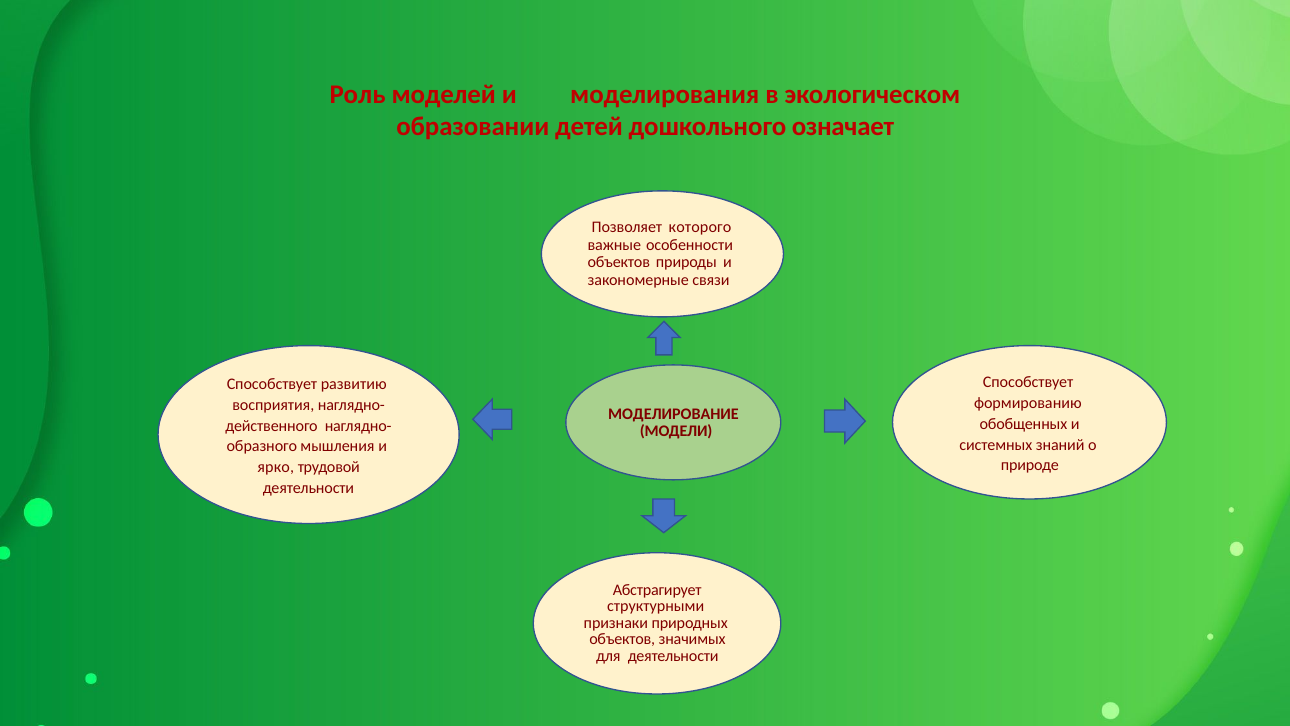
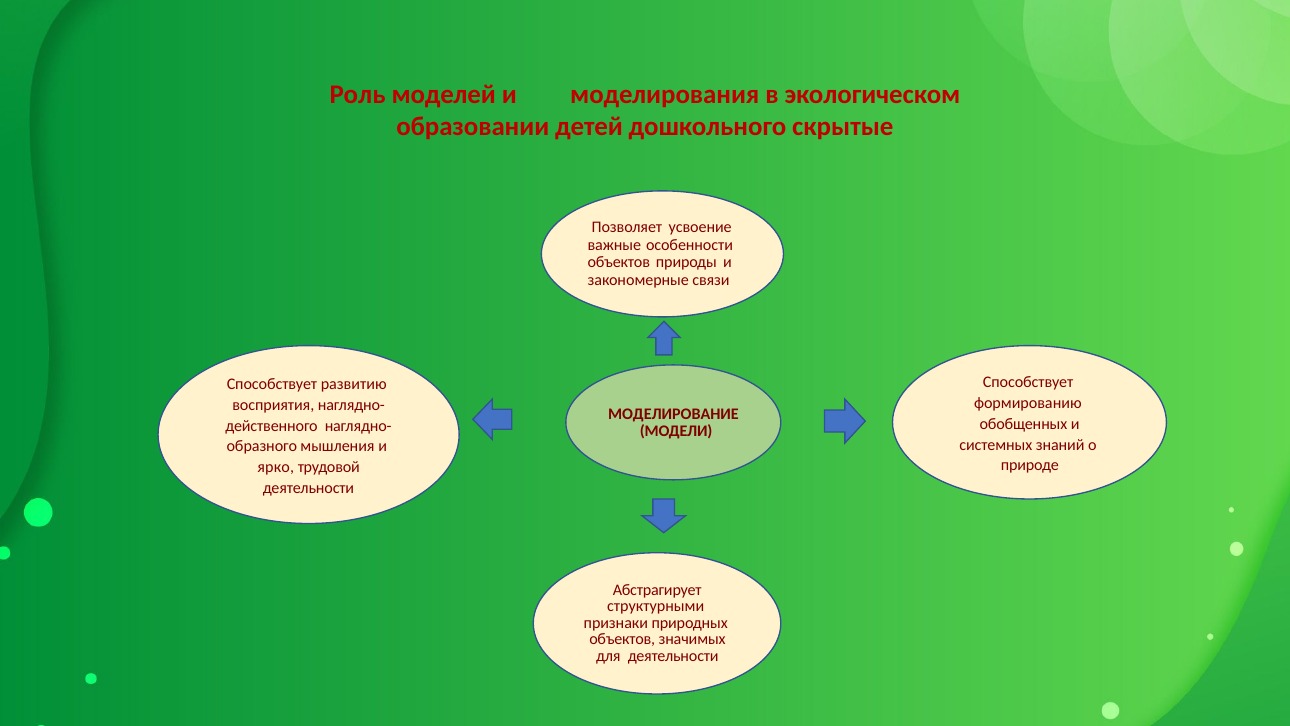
означает: означает -> скрытые (843, 127)
которого: которого -> усвоение (700, 227)
